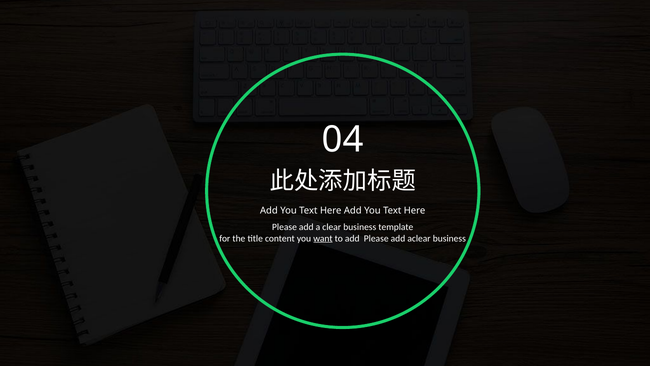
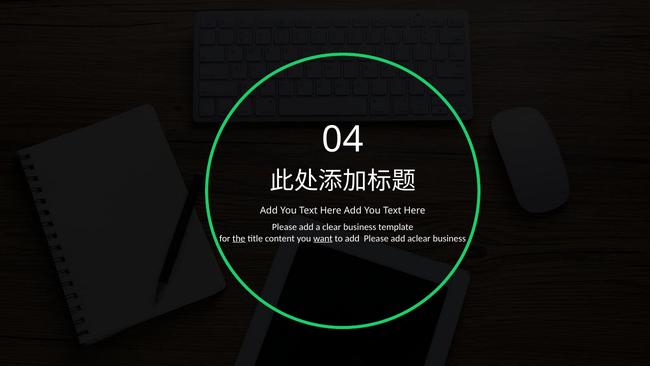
the underline: none -> present (239, 238)
